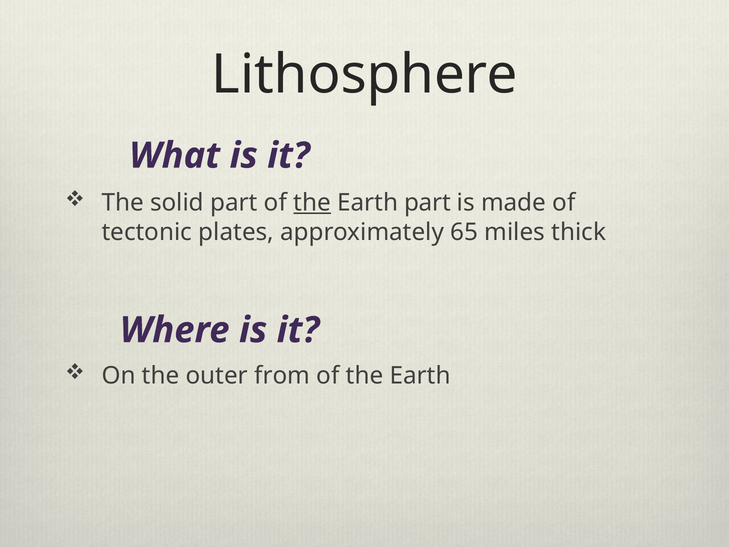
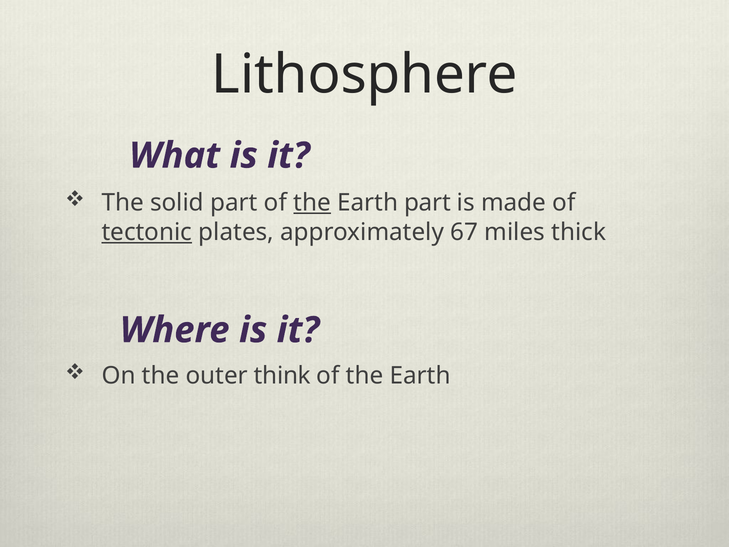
tectonic underline: none -> present (147, 232)
65: 65 -> 67 (464, 232)
from: from -> think (282, 375)
